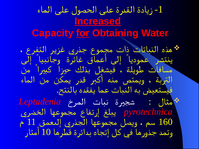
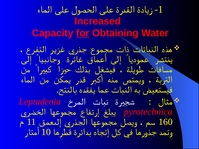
Increased underline: present -> none (98, 21)
